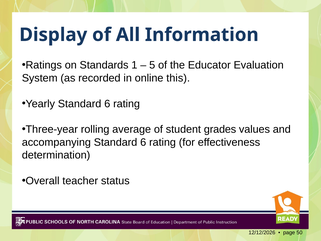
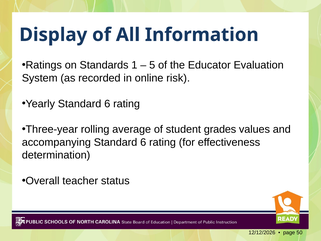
this: this -> risk (178, 78)
